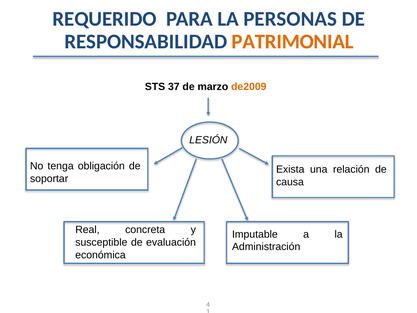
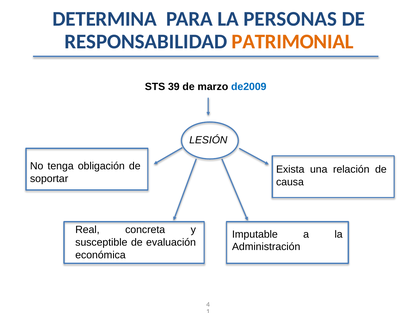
REQUERIDO: REQUERIDO -> DETERMINA (105, 19)
37: 37 -> 39 (174, 87)
de2009 colour: orange -> blue (249, 87)
